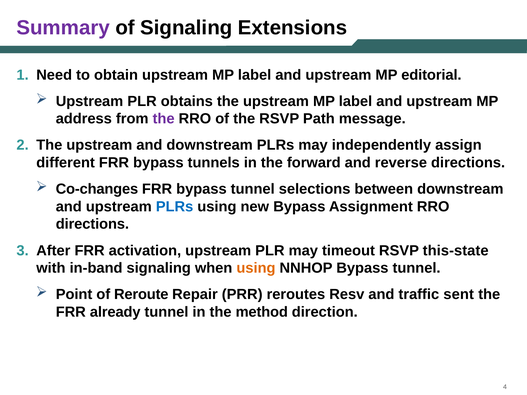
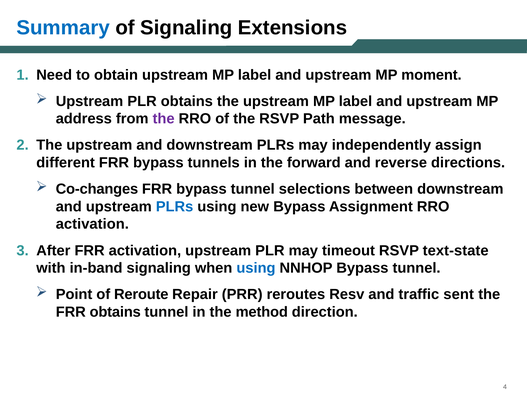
Summary colour: purple -> blue (63, 28)
editorial: editorial -> moment (431, 75)
directions: directions -> activation (92, 224)
this-state: this-state -> text-state (456, 251)
using colour: orange -> blue (256, 268)
FRR already: already -> obtains (115, 312)
